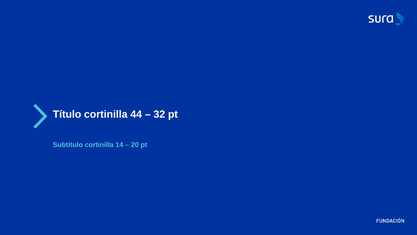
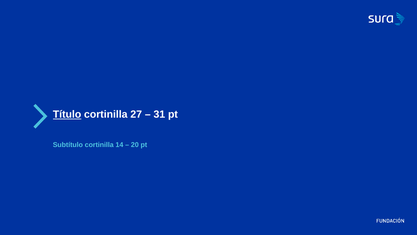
Título underline: none -> present (67, 114)
44: 44 -> 27 (136, 114)
32: 32 -> 31 (159, 114)
